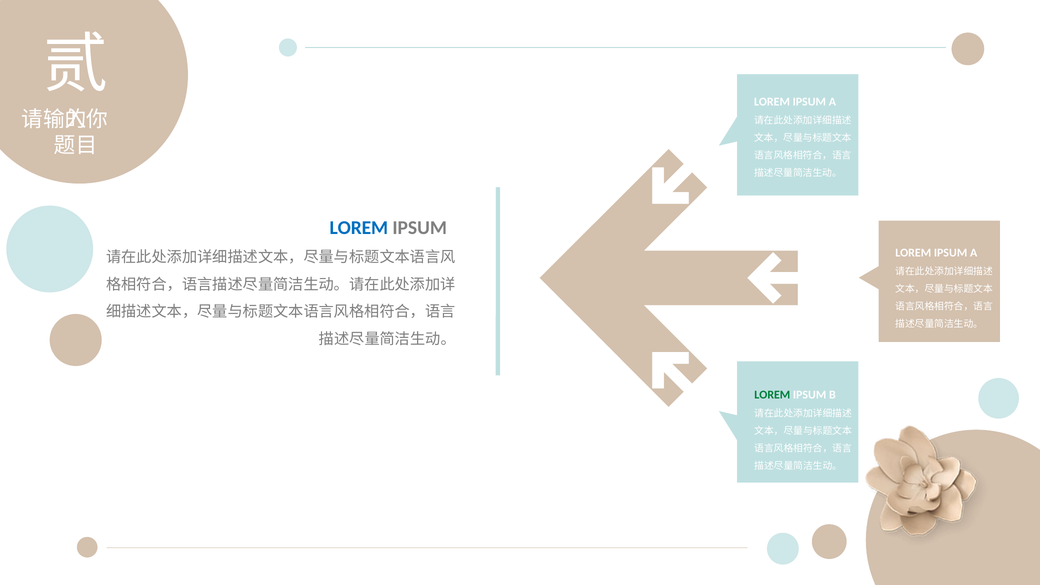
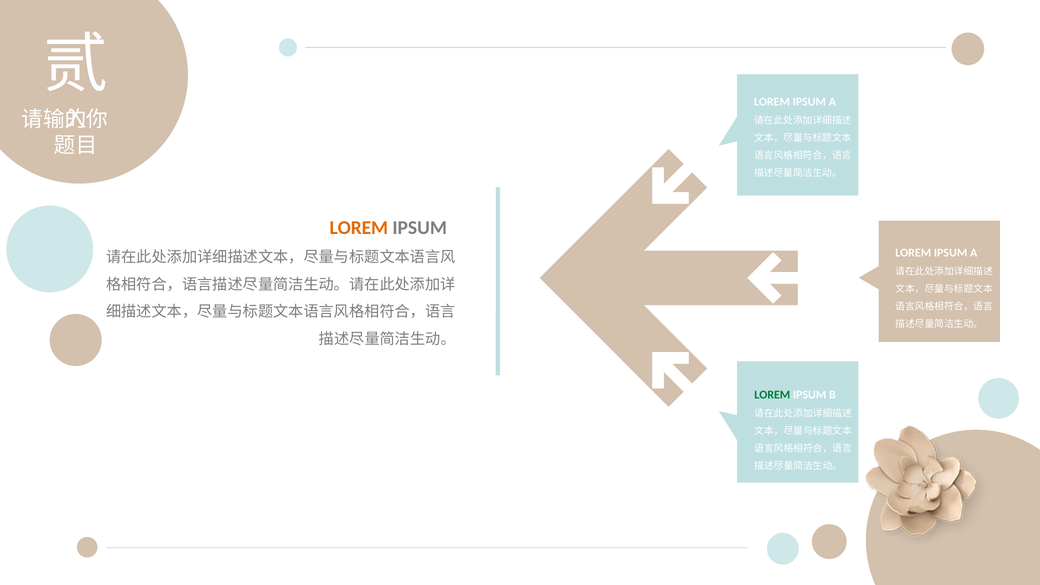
LOREM colour: blue -> orange (359, 228)
